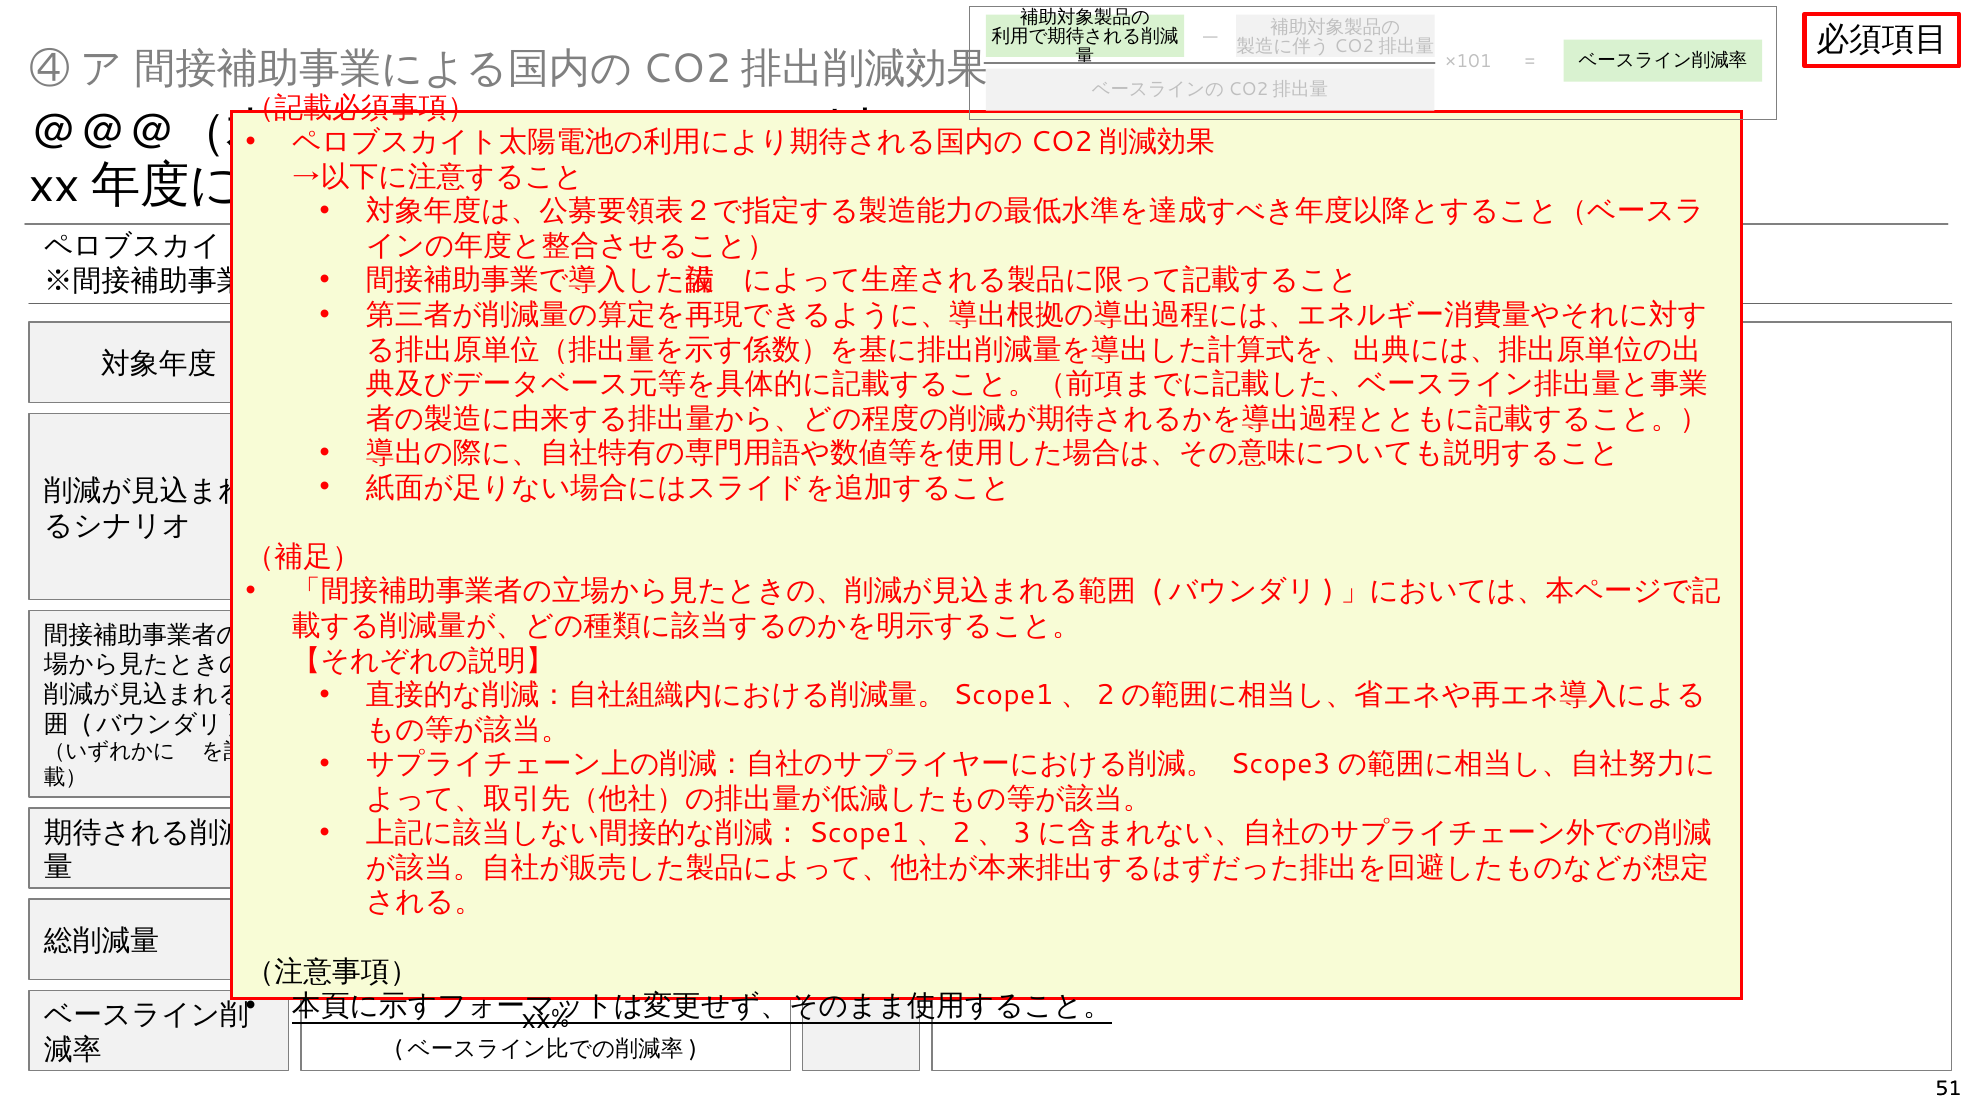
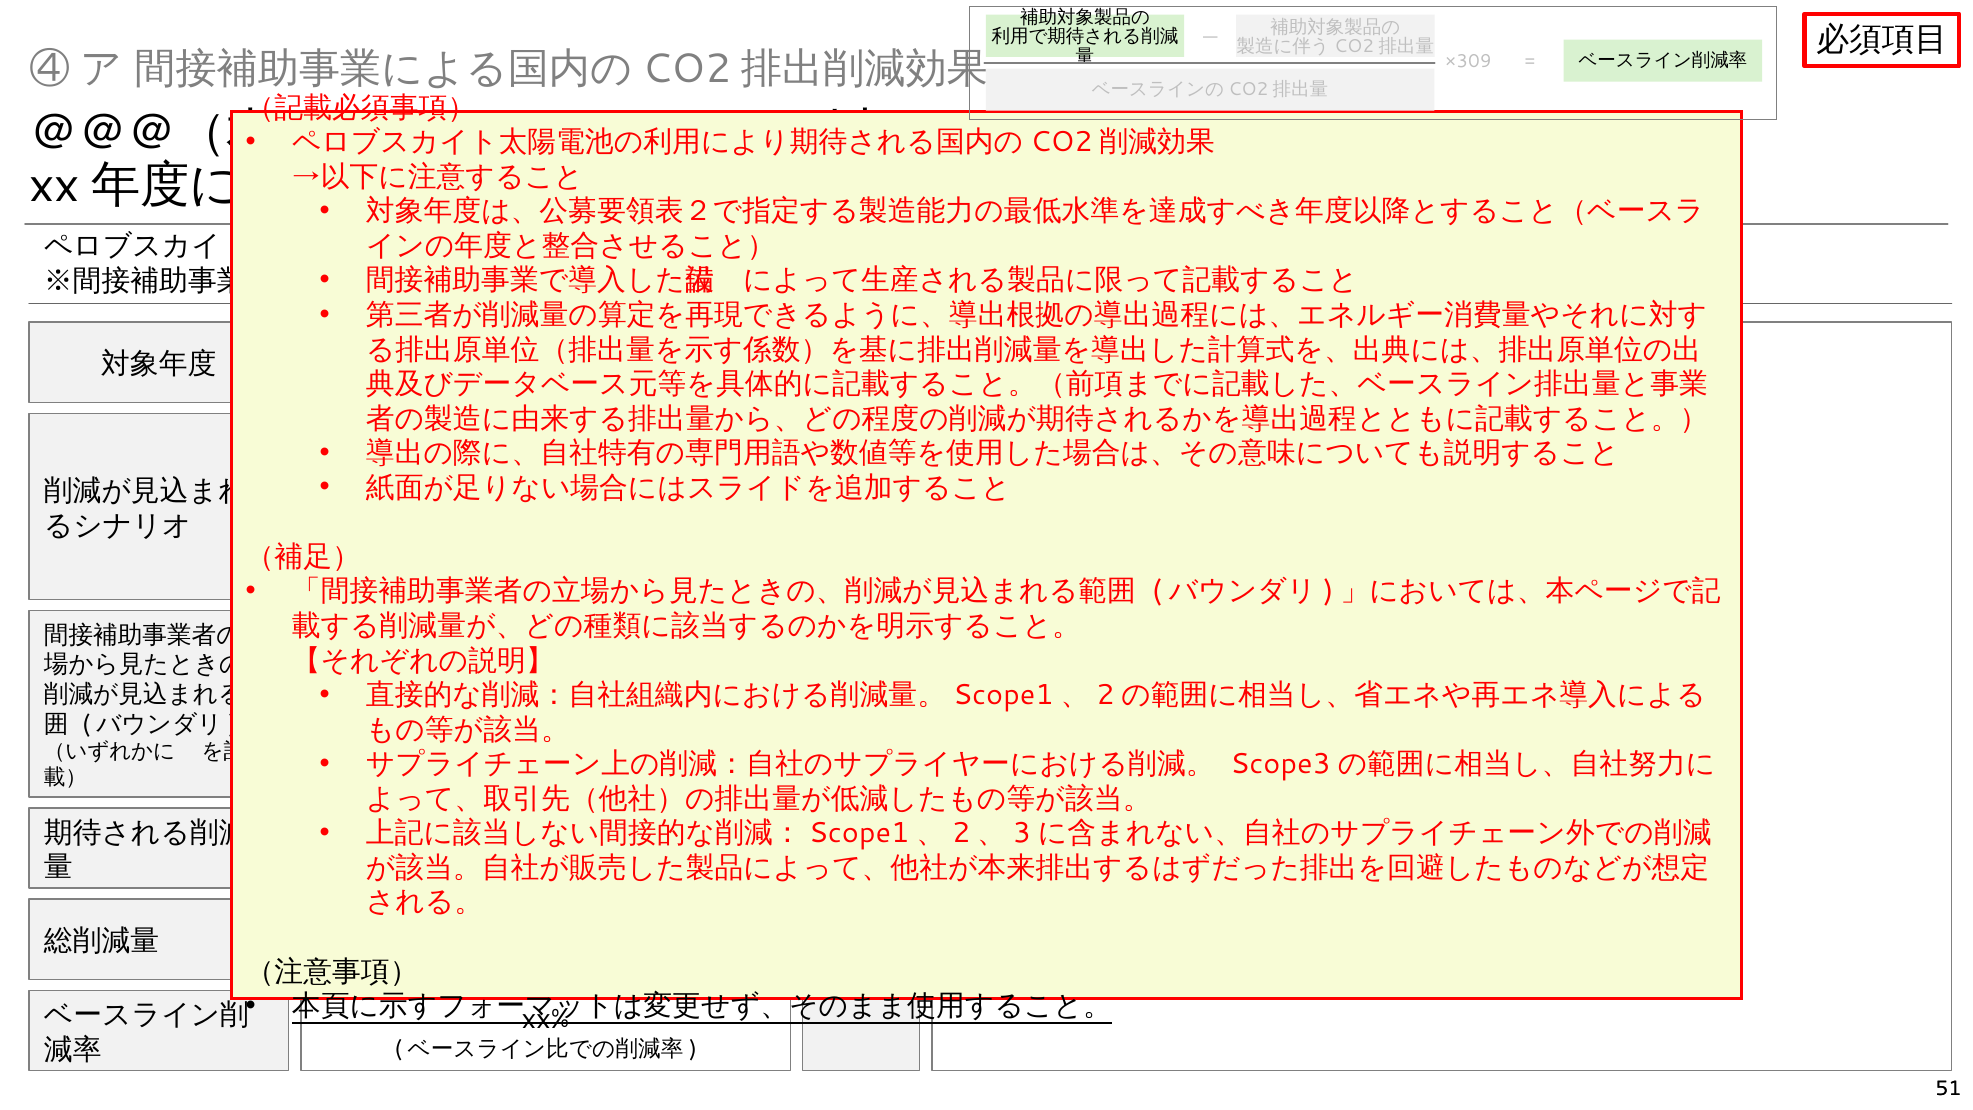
×101: ×101 -> ×309 (1468, 61)
